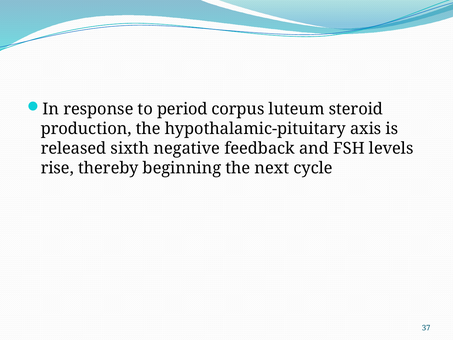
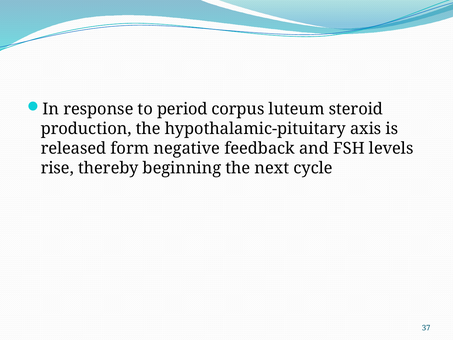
sixth: sixth -> form (130, 148)
